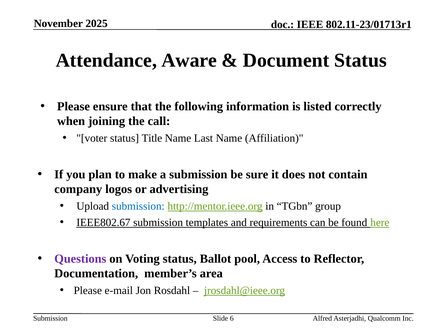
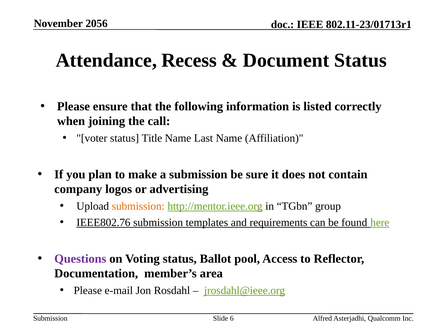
2025: 2025 -> 2056 (97, 23)
Aware: Aware -> Recess (189, 60)
submission colour: blue -> orange (138, 206)
IEEE802.67: IEEE802.67 -> IEEE802.76 (103, 223)
